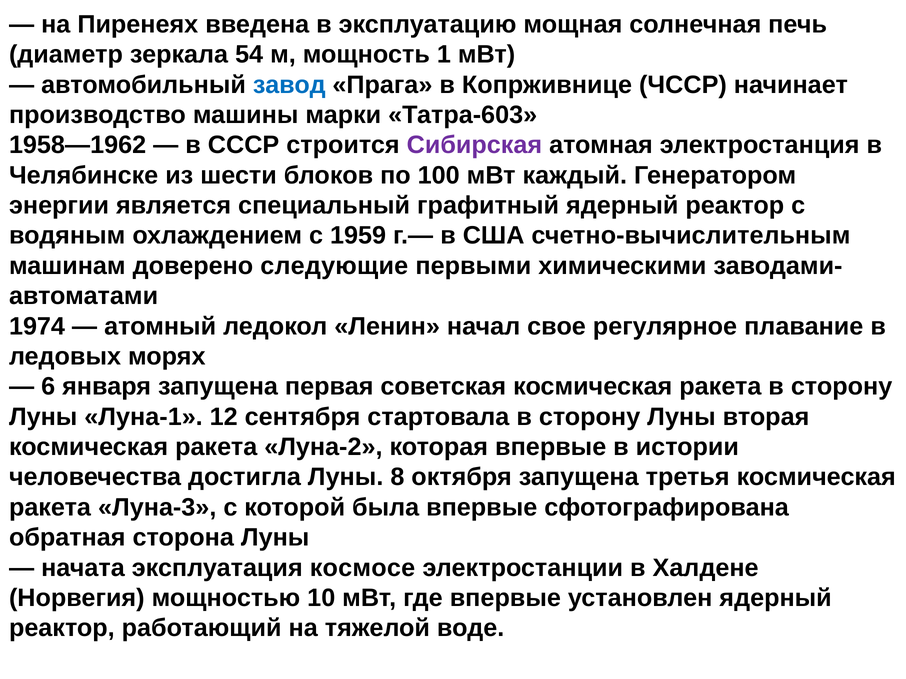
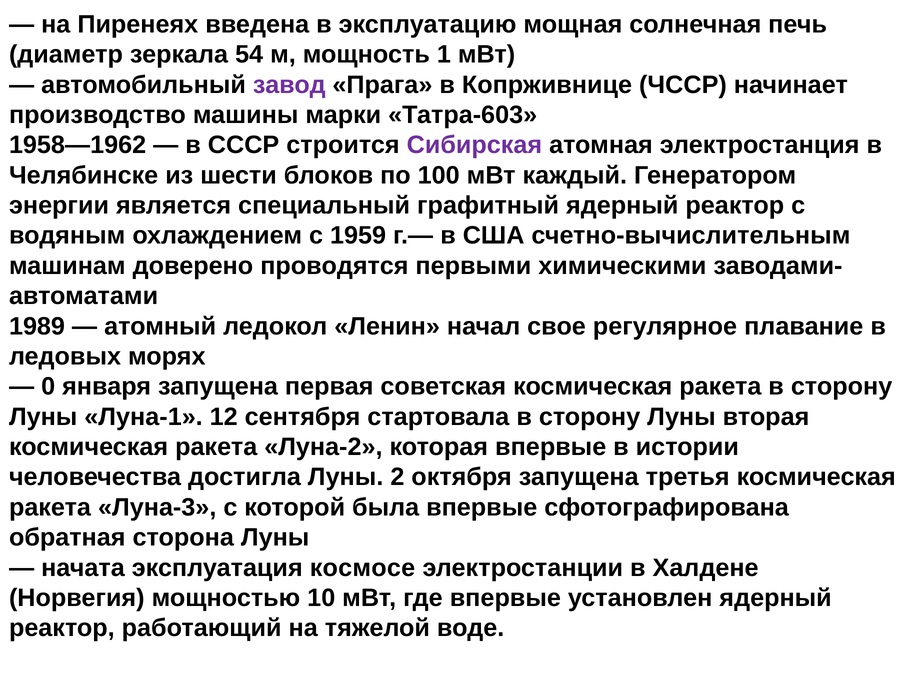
завод colour: blue -> purple (289, 85)
следующие: следующие -> проводятся (334, 266)
1974: 1974 -> 1989 (37, 326)
6: 6 -> 0 (48, 387)
8: 8 -> 2 (397, 478)
